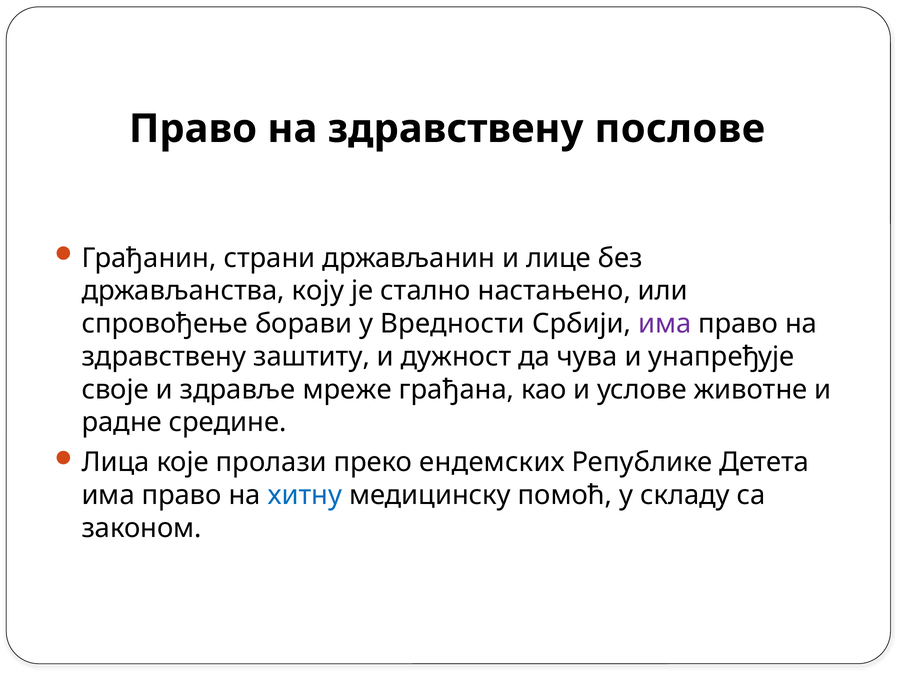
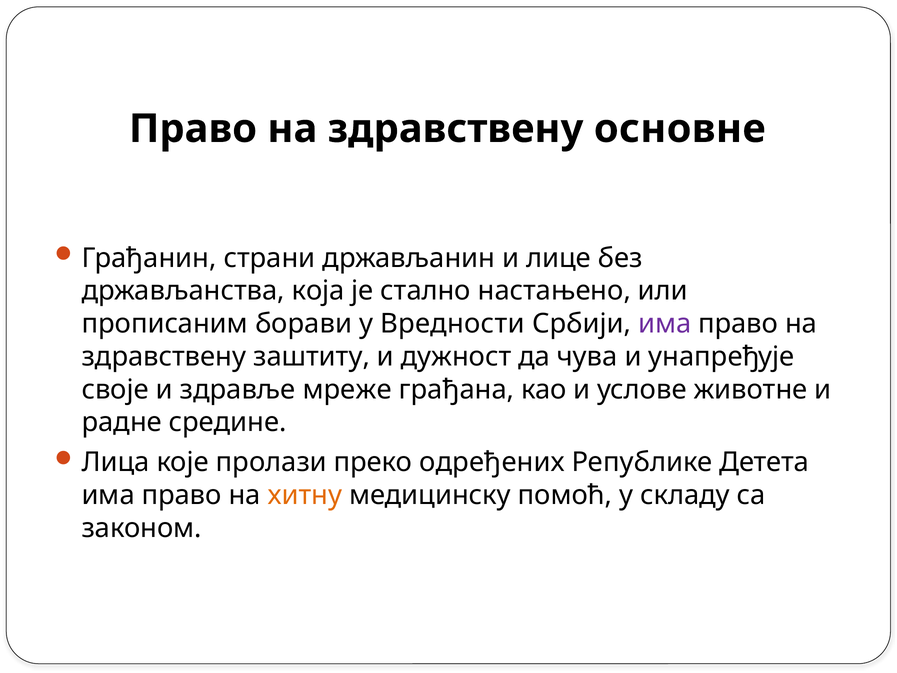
послове: послове -> основне (680, 129)
коју: коју -> која (318, 291)
спровођење: спровођење -> прописаним (165, 324)
ендемских: ендемских -> одређених (492, 462)
хитну colour: blue -> orange (305, 495)
